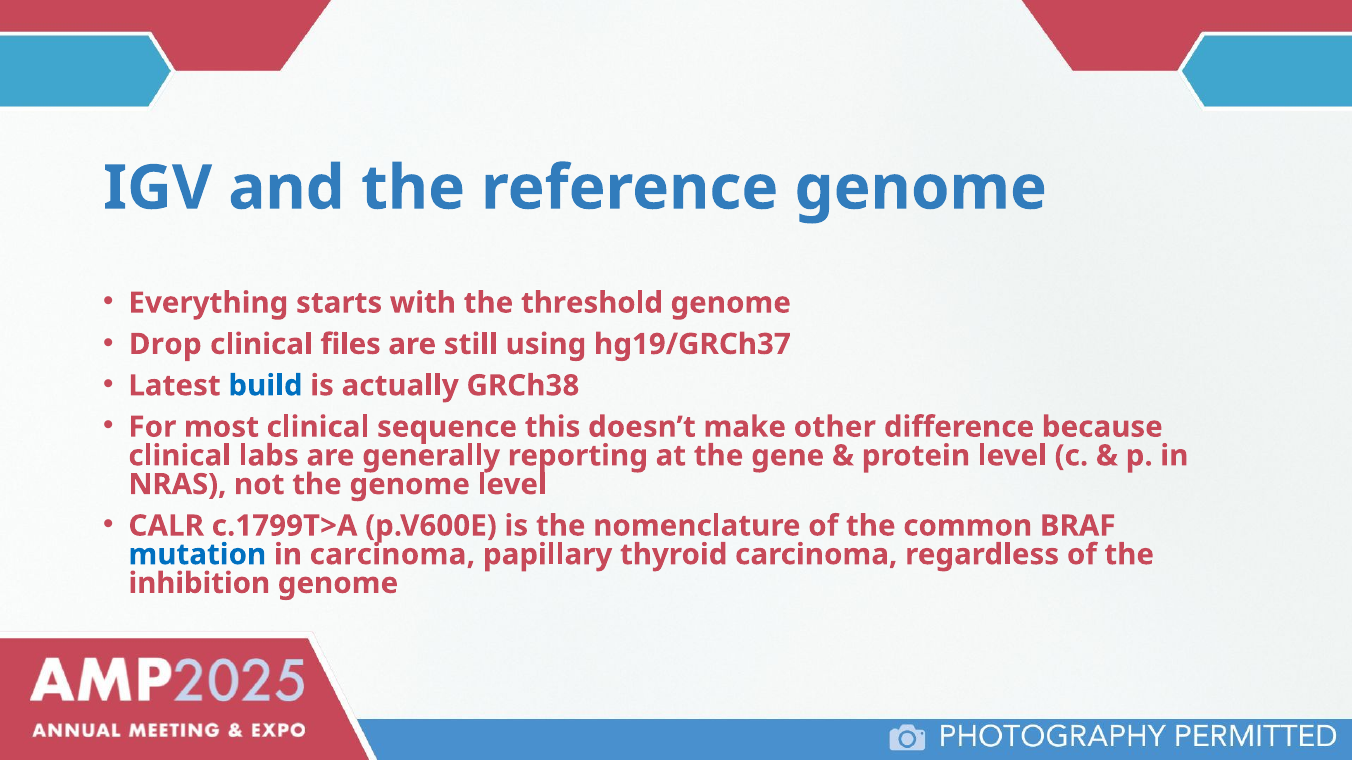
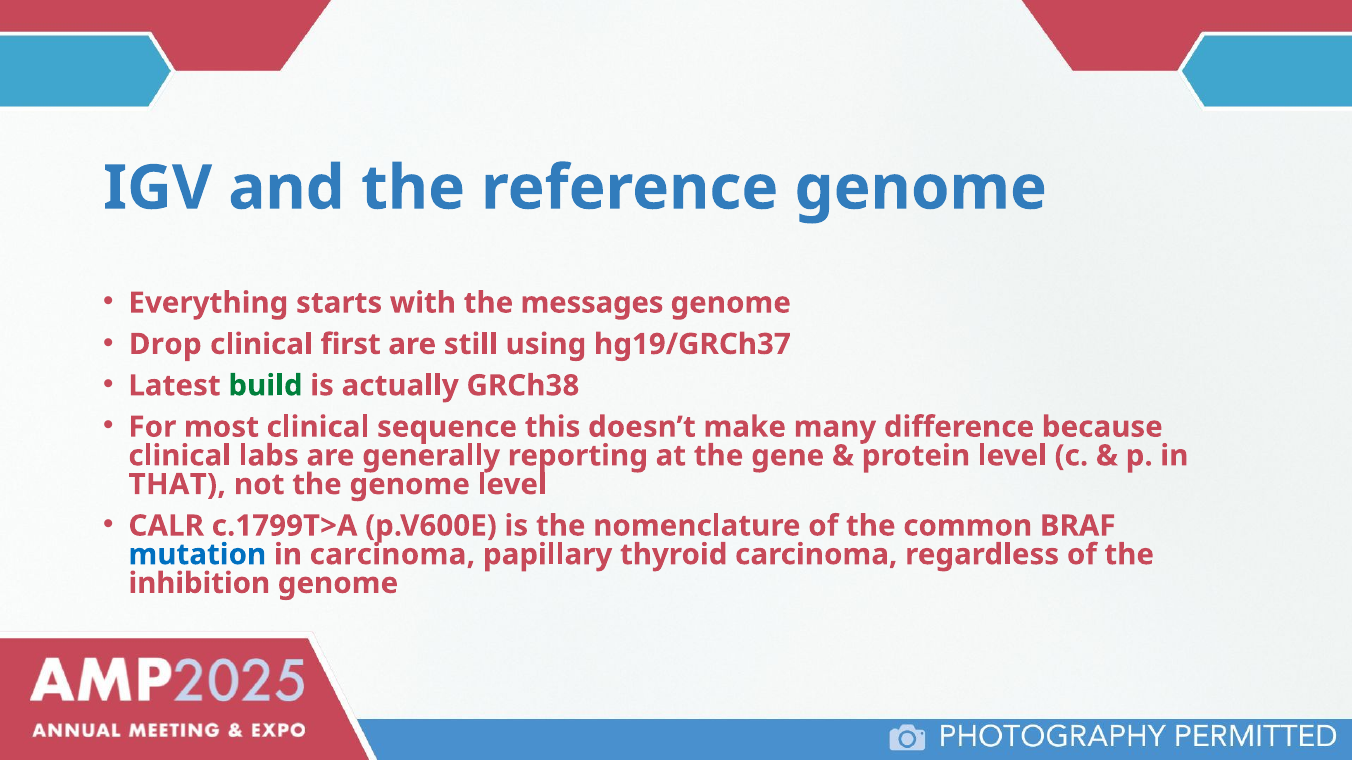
threshold: threshold -> messages (592, 303)
files: files -> first (351, 344)
build colour: blue -> green (266, 386)
other: other -> many (835, 427)
NRAS: NRAS -> THAT (177, 485)
